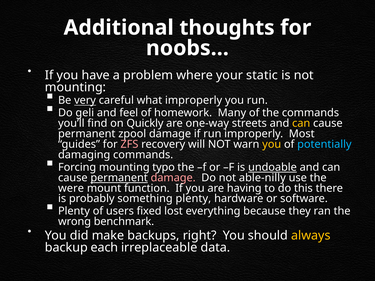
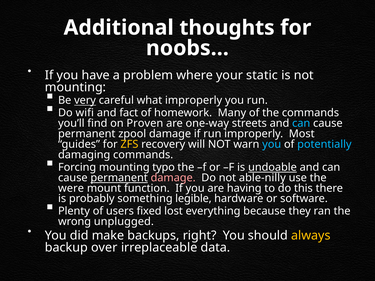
geli: geli -> wifi (85, 113)
feel: feel -> fact (129, 113)
Quickly: Quickly -> Proven (145, 123)
can colour: yellow -> light blue (301, 123)
ZFS colour: pink -> yellow (129, 144)
you colour: yellow -> light blue (272, 144)
something plenty: plenty -> legible (193, 199)
benchmark: benchmark -> unplugged (124, 222)
each: each -> over (104, 248)
